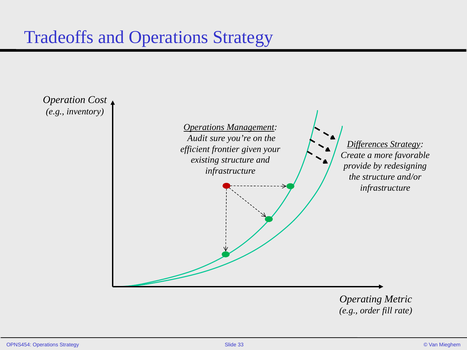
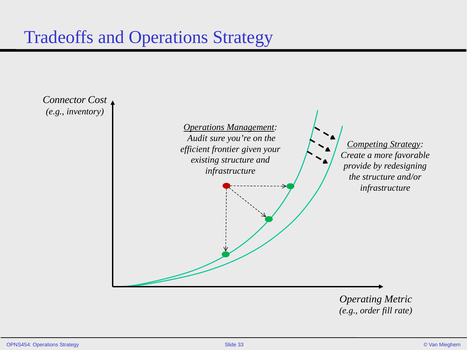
Operation: Operation -> Connector (64, 100)
Differences: Differences -> Competing (367, 144)
